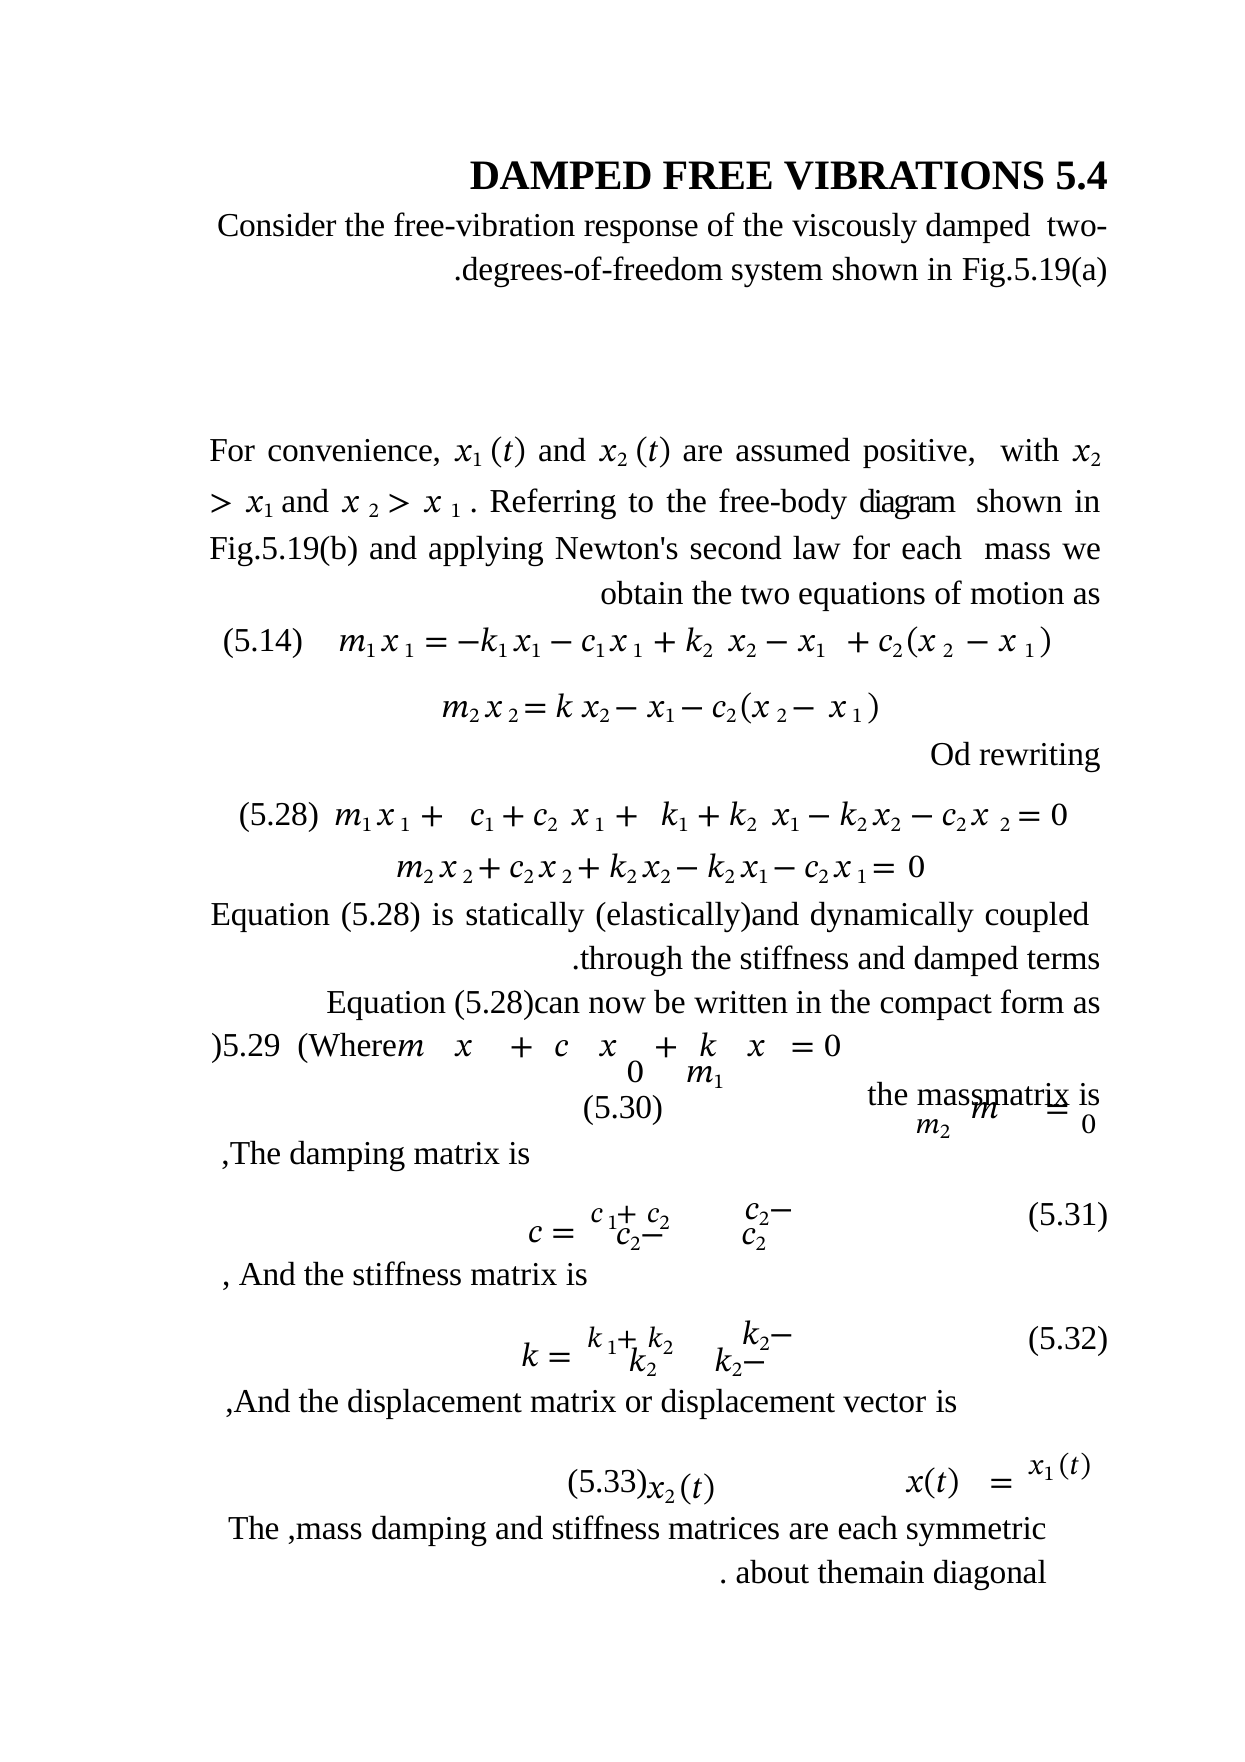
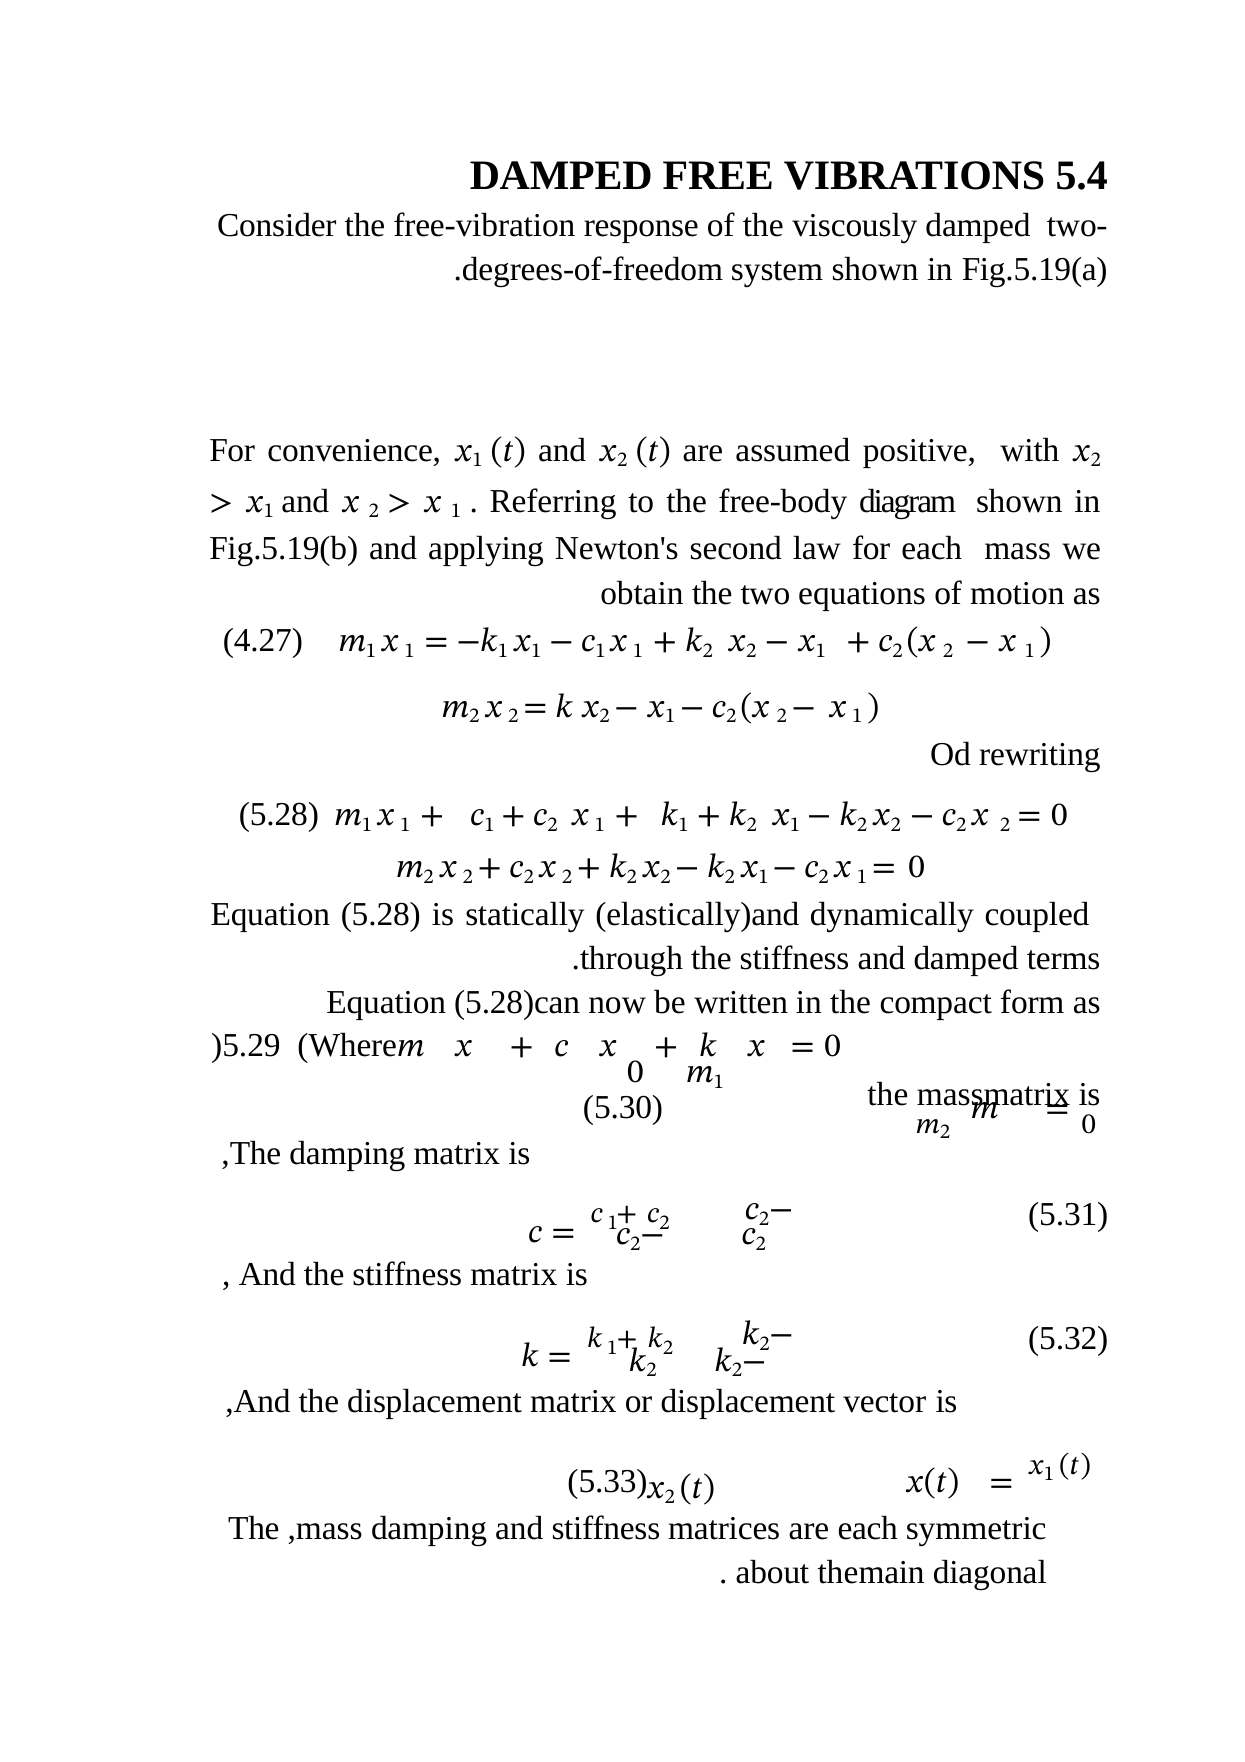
5.14: 5.14 -> 4.27 (263, 640)
